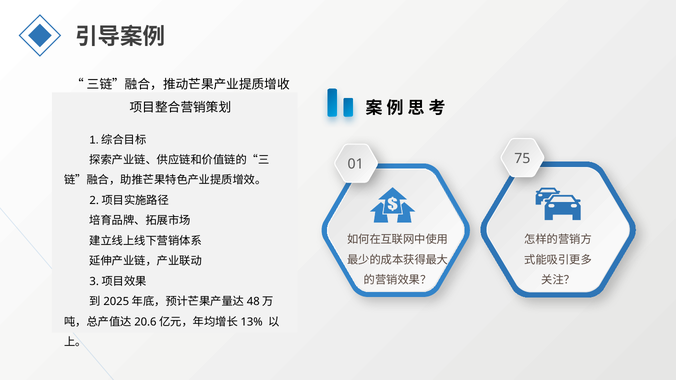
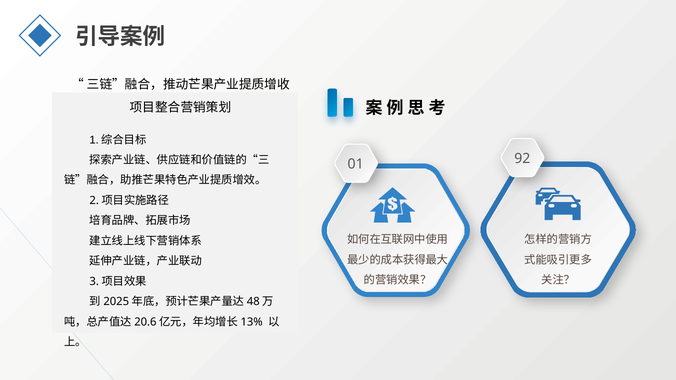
75: 75 -> 92 (522, 159)
